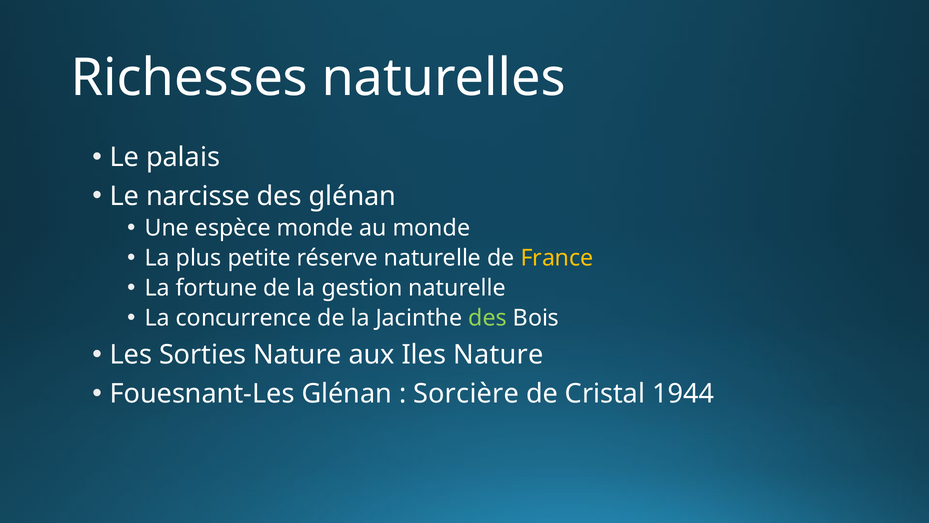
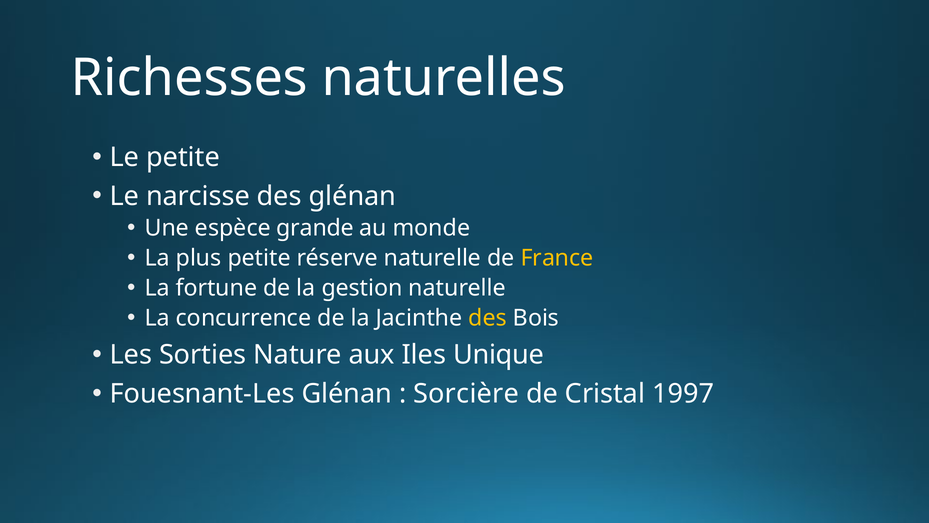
Le palais: palais -> petite (183, 157)
espèce monde: monde -> grande (315, 228)
des colour: light green -> yellow (488, 318)
Iles Nature: Nature -> Unique (499, 354)
1944: 1944 -> 1997 (683, 393)
